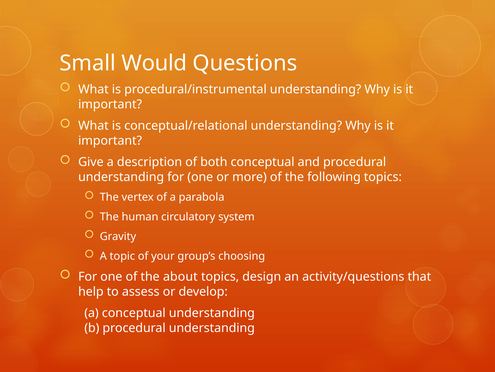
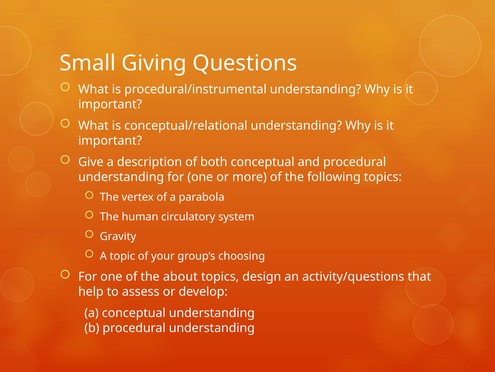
Would: Would -> Giving (154, 63)
